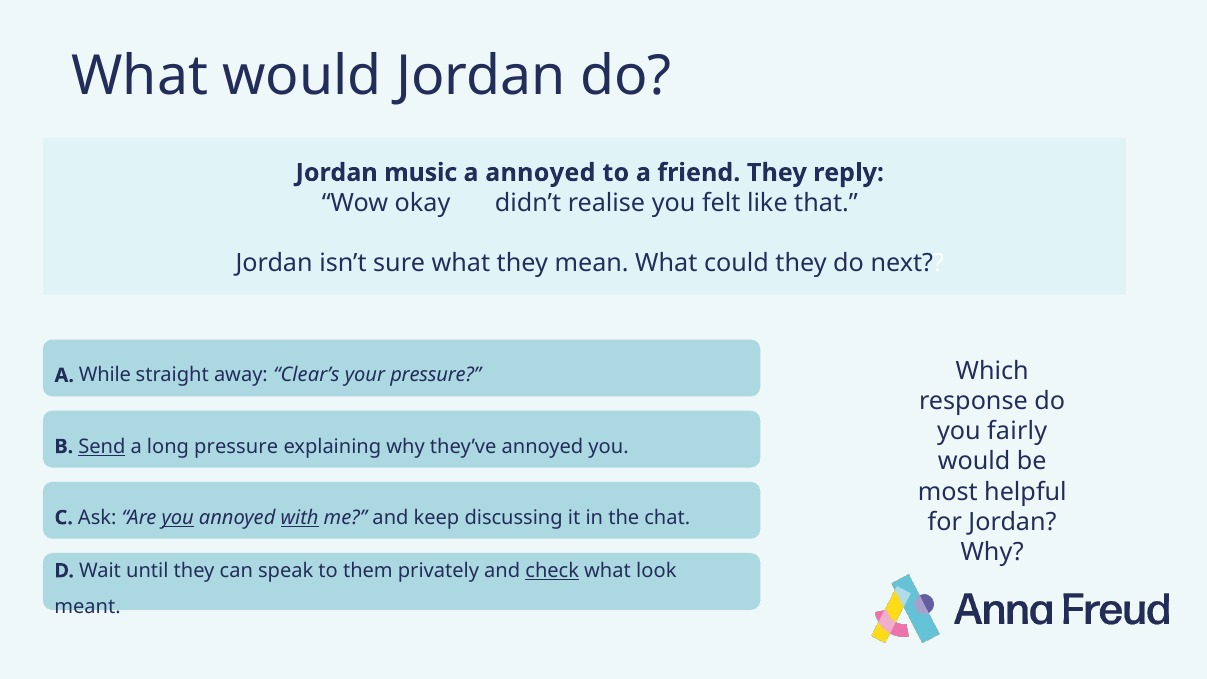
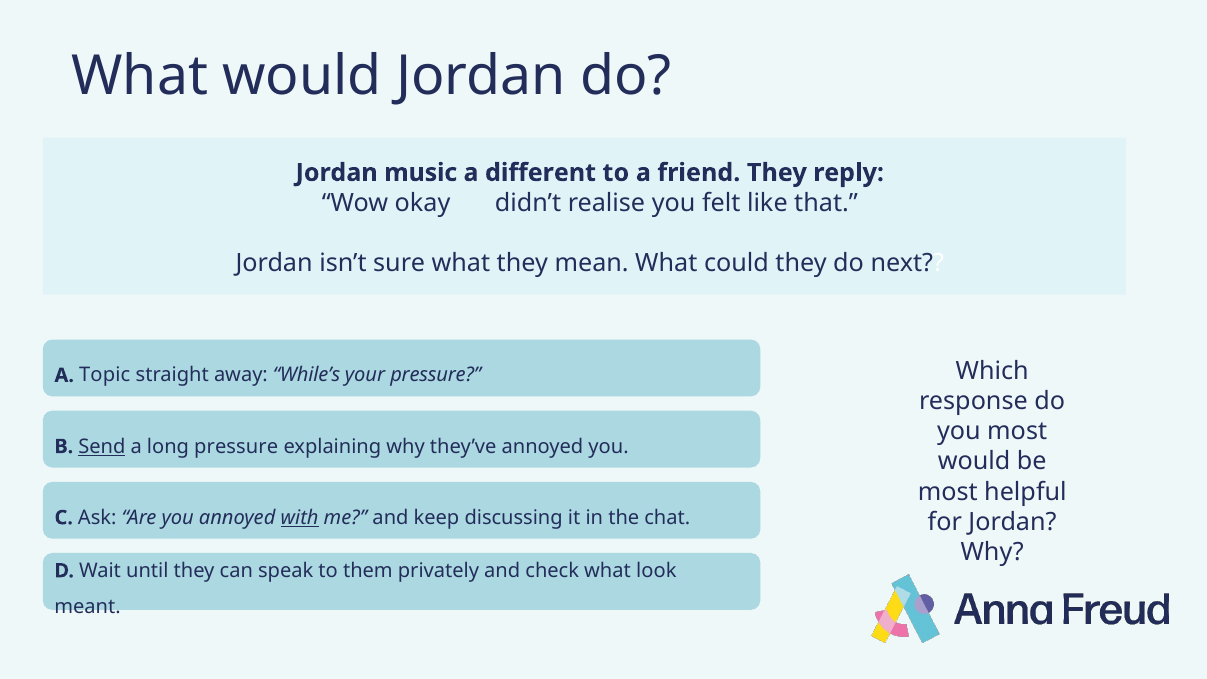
a annoyed: annoyed -> different (541, 173)
While: While -> Topic (105, 375)
Clear’s: Clear’s -> While’s (307, 375)
you fairly: fairly -> most (1017, 431)
you underline: present -> none (178, 518)
check underline: present -> none (552, 571)
